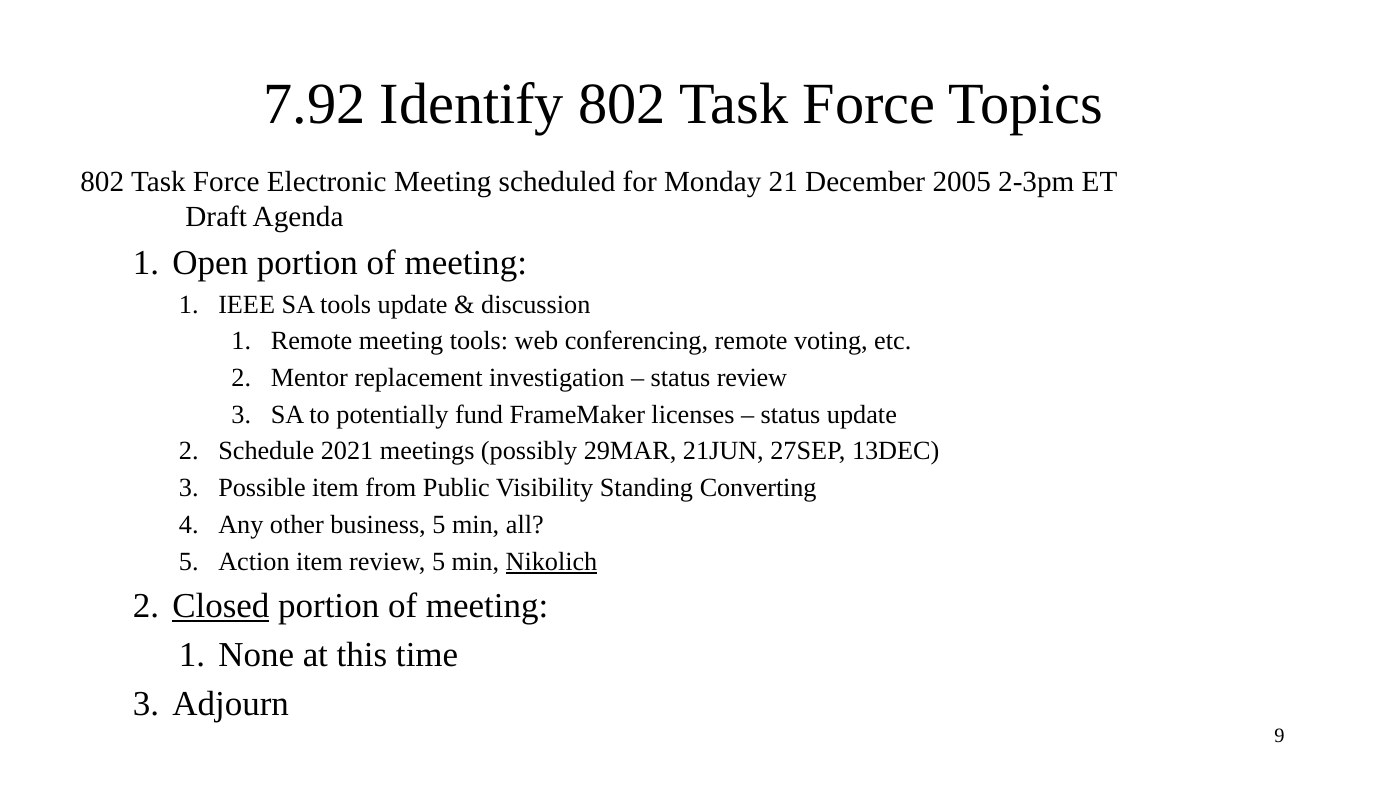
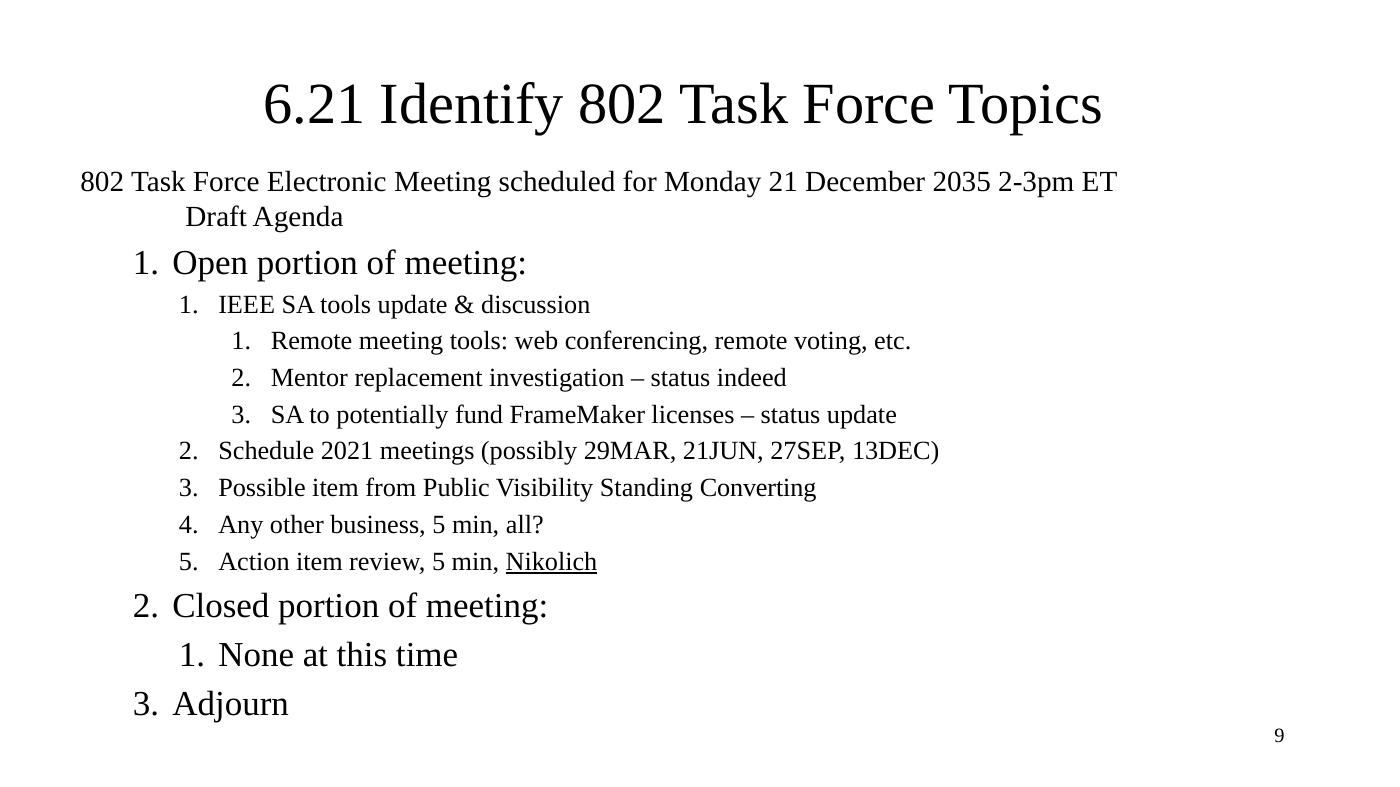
7.92: 7.92 -> 6.21 (314, 105)
2005: 2005 -> 2035 (962, 182)
status review: review -> indeed (752, 378)
Closed underline: present -> none (221, 606)
